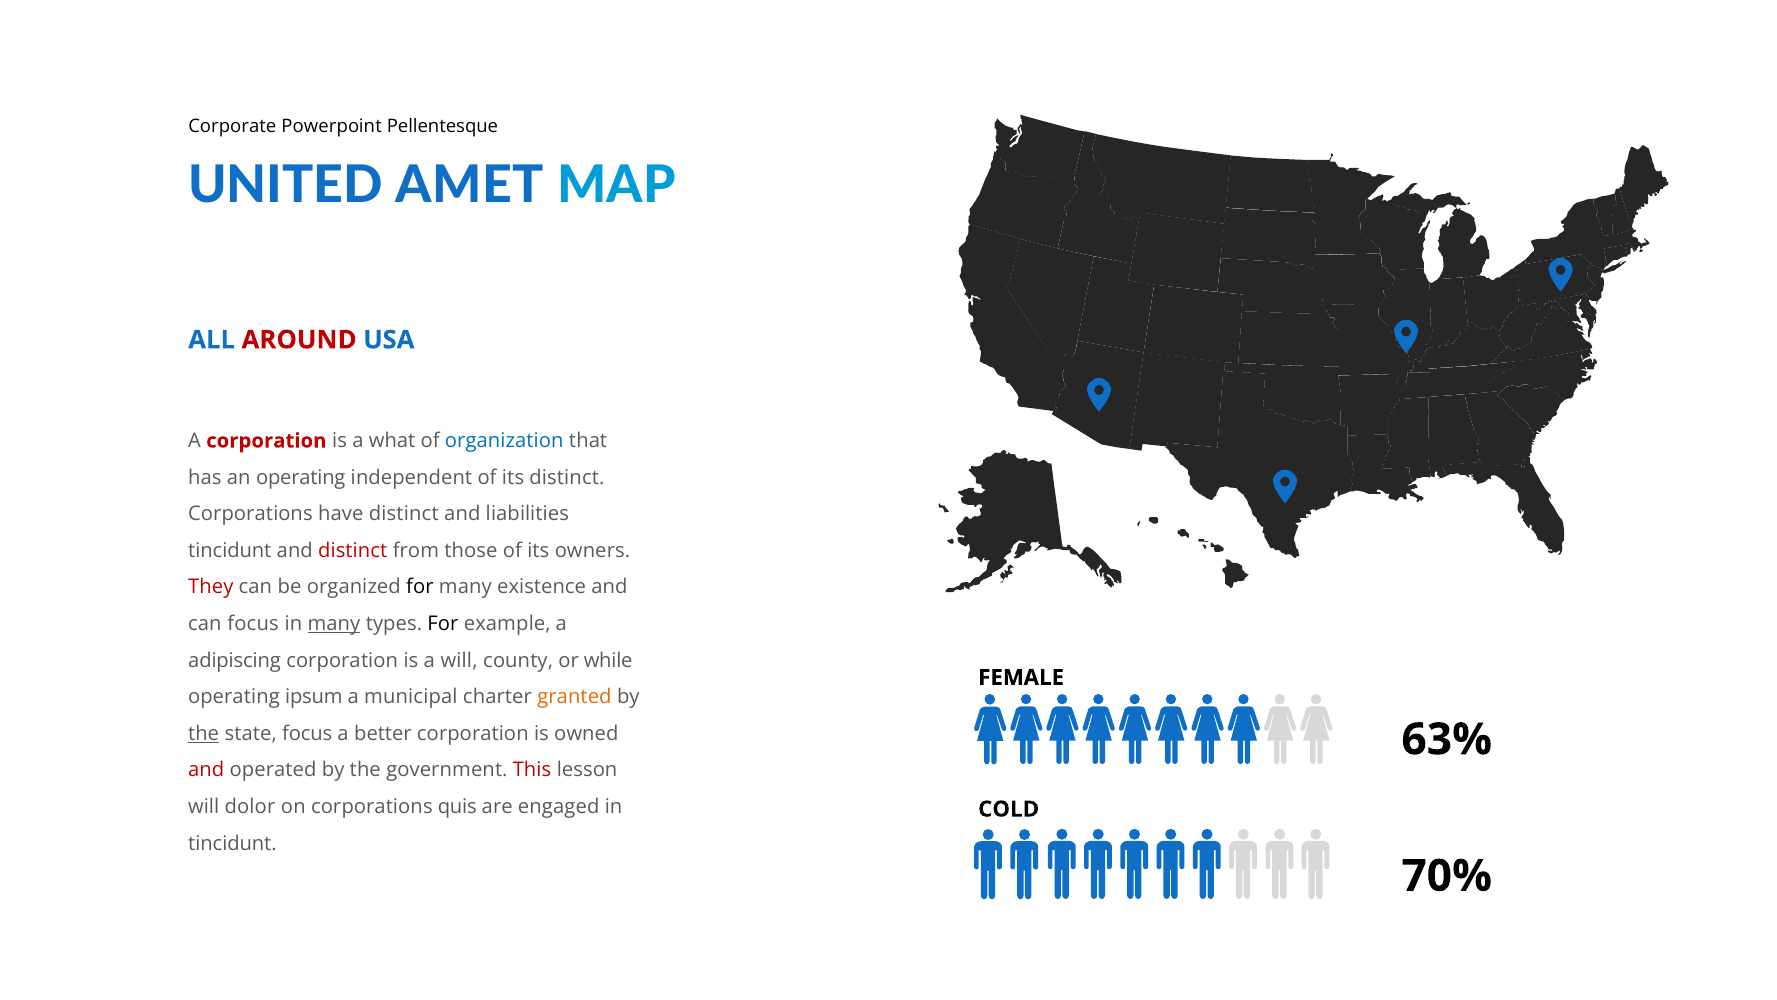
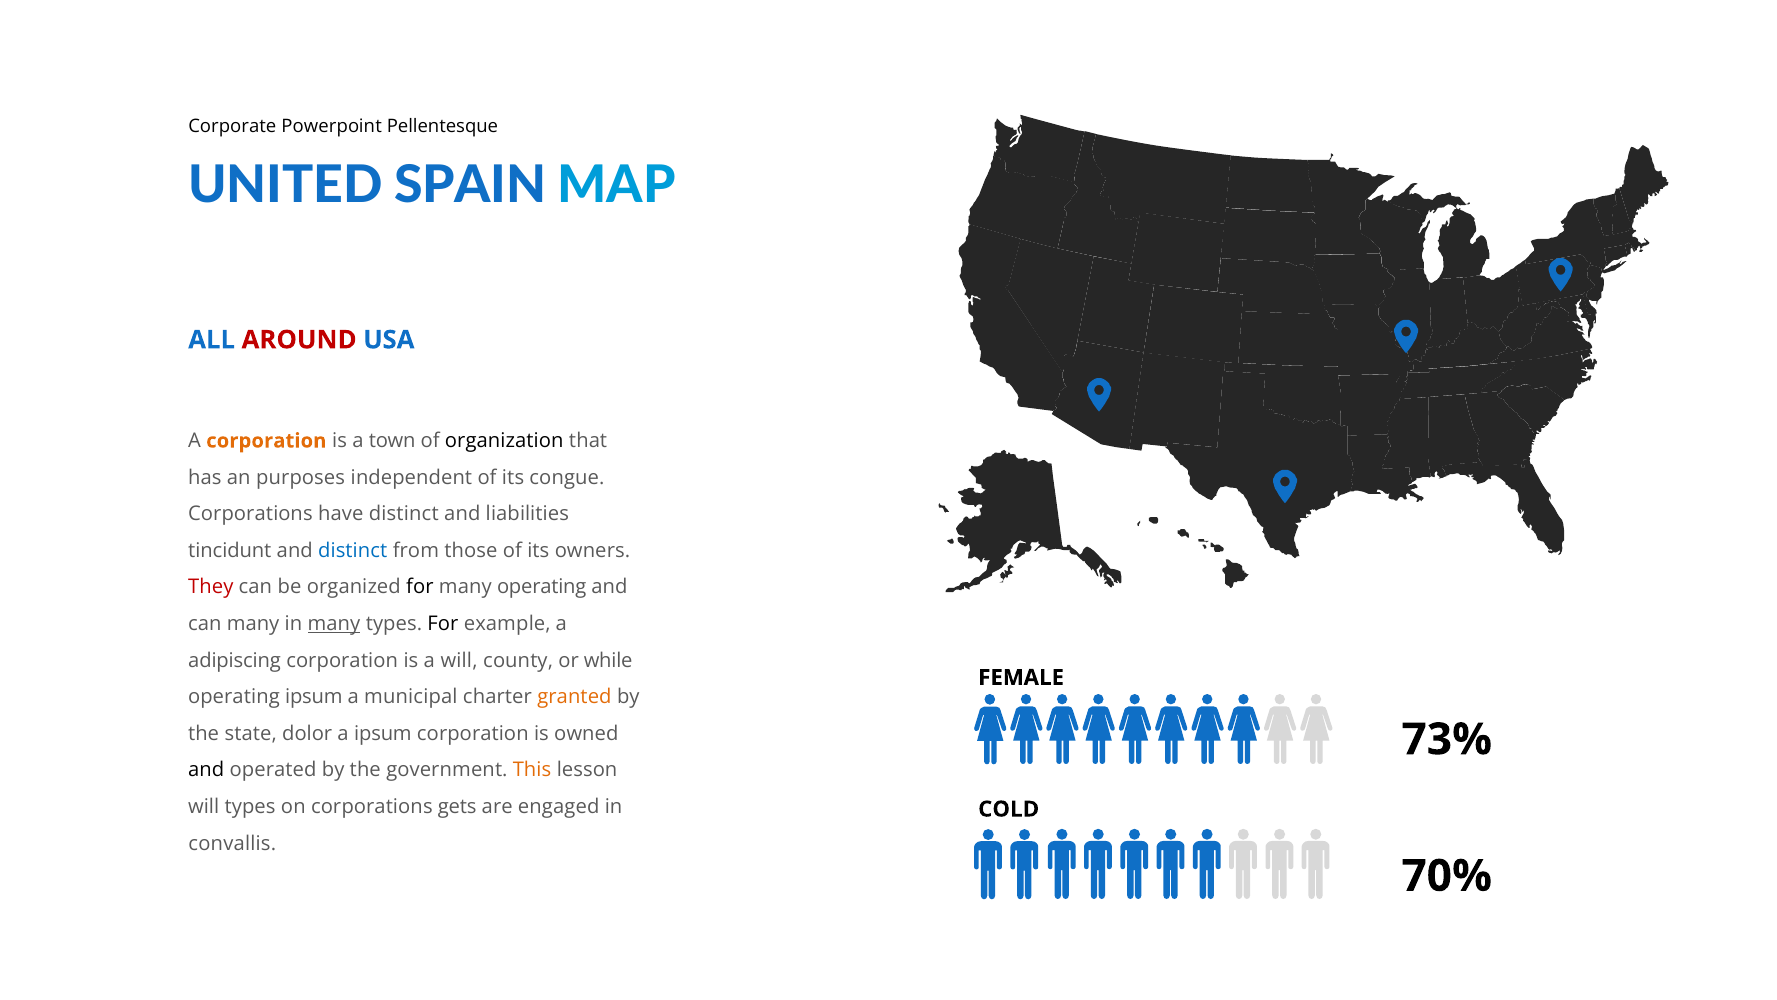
AMET: AMET -> SPAIN (471, 185)
corporation colour: red -> orange (266, 441)
what: what -> town (392, 441)
organization colour: blue -> black (504, 441)
an operating: operating -> purposes (301, 477)
its distinct: distinct -> congue (567, 477)
distinct colour: red -> blue (353, 550)
many existence: existence -> operating (542, 587)
can focus: focus -> many (253, 624)
63%: 63% -> 73% (1447, 739)
the underline: present -> none (204, 733)
state focus: focus -> dolor (307, 733)
a better: better -> ipsum (383, 733)
and colour: red -> black (206, 770)
This colour: red -> orange (532, 770)
will dolor: dolor -> types (250, 807)
quis: quis -> gets (457, 807)
tincidunt: tincidunt -> convallis (232, 843)
